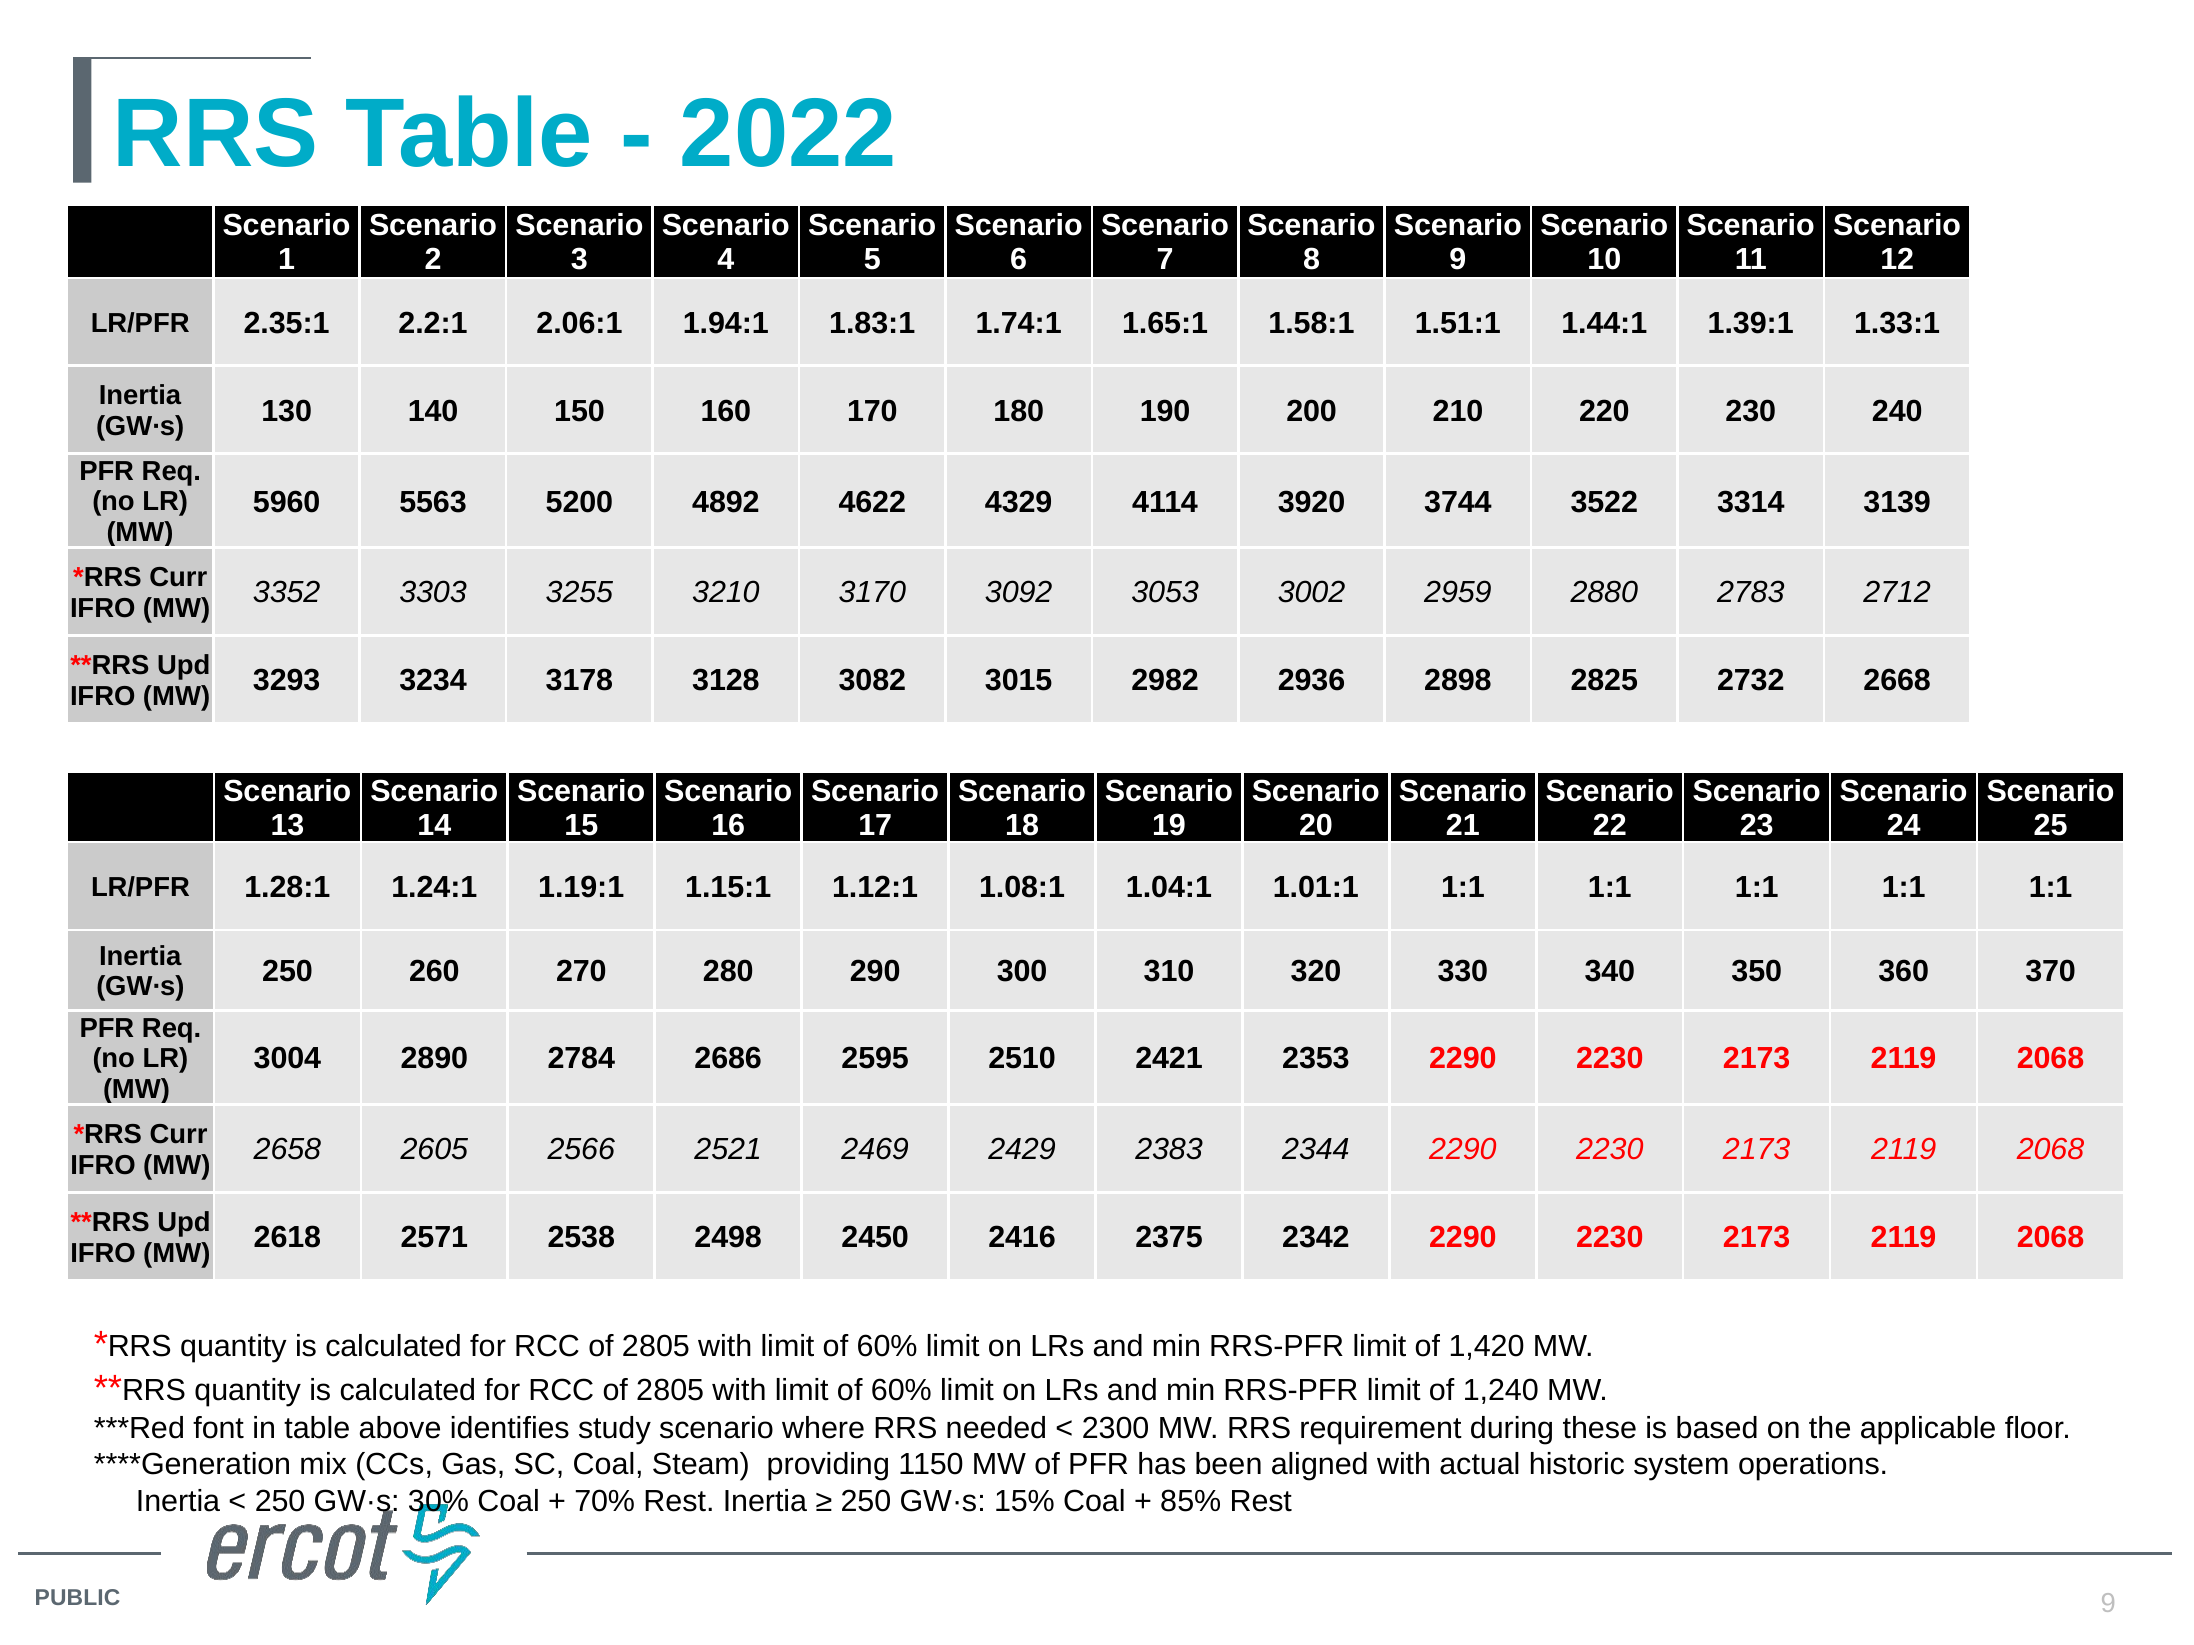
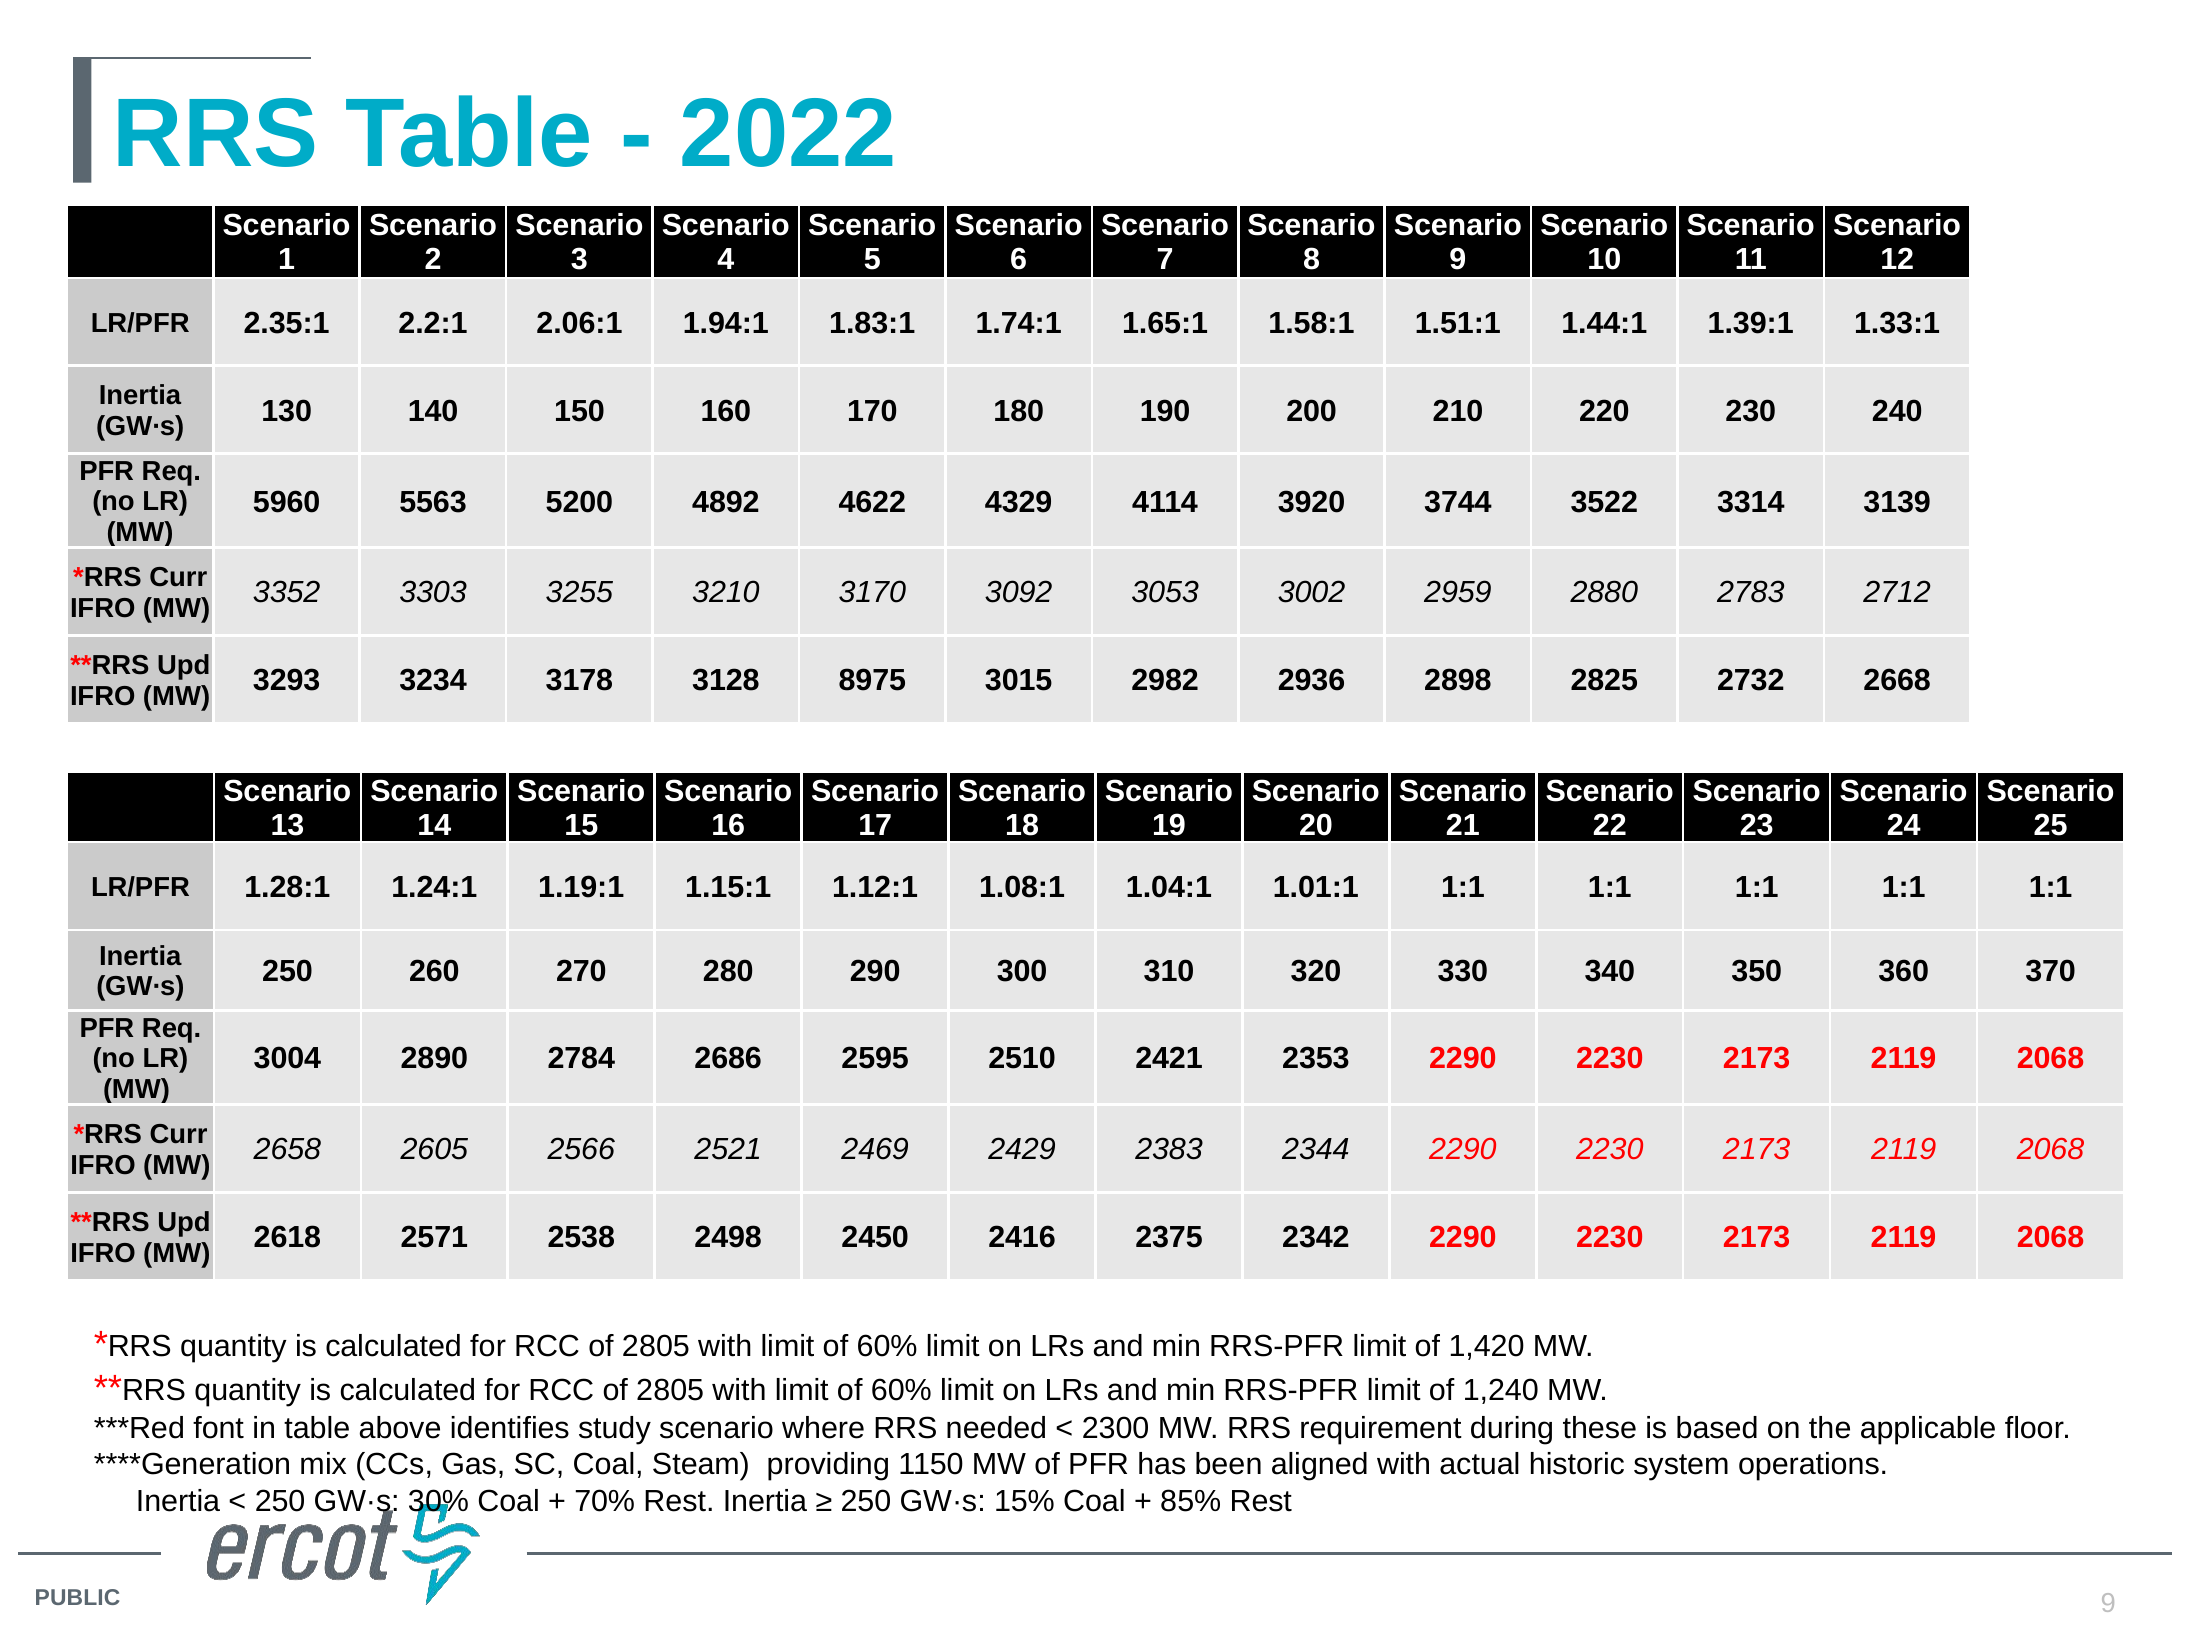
3082: 3082 -> 8975 (872, 681)
